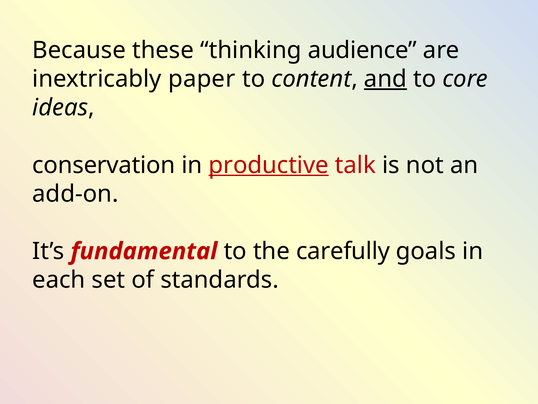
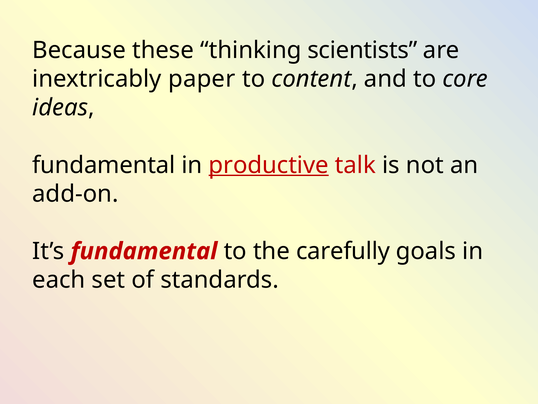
audience: audience -> scientists (362, 50)
and underline: present -> none (385, 79)
conservation: conservation -> fundamental (104, 165)
